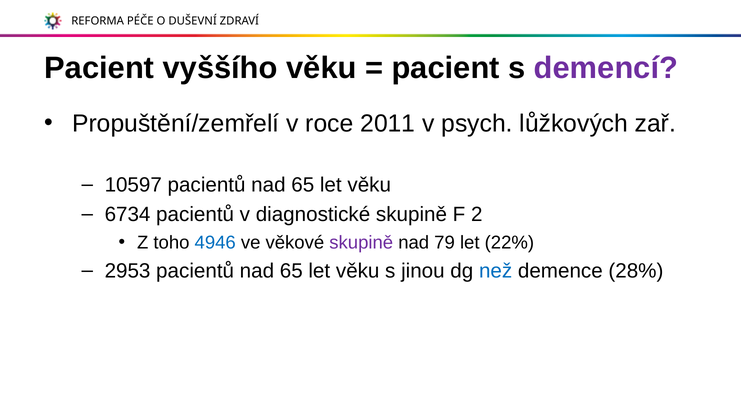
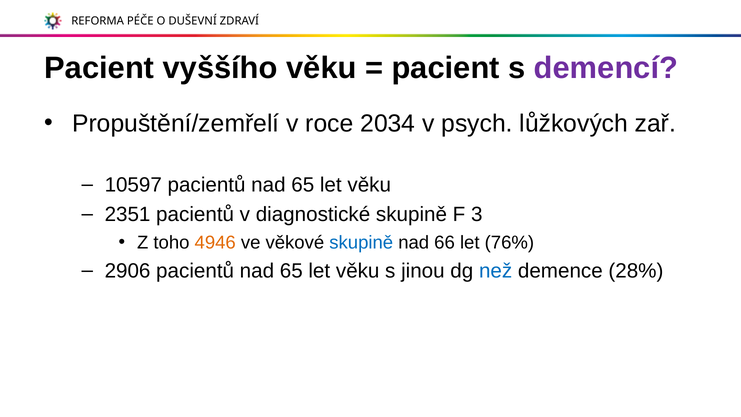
2011: 2011 -> 2034 (388, 123)
6734: 6734 -> 2351 (128, 215)
2: 2 -> 3 (477, 215)
4946 colour: blue -> orange (215, 242)
skupině colour: purple -> blue (361, 242)
79: 79 -> 66 (445, 242)
22%: 22% -> 76% (509, 242)
2953: 2953 -> 2906 (128, 271)
